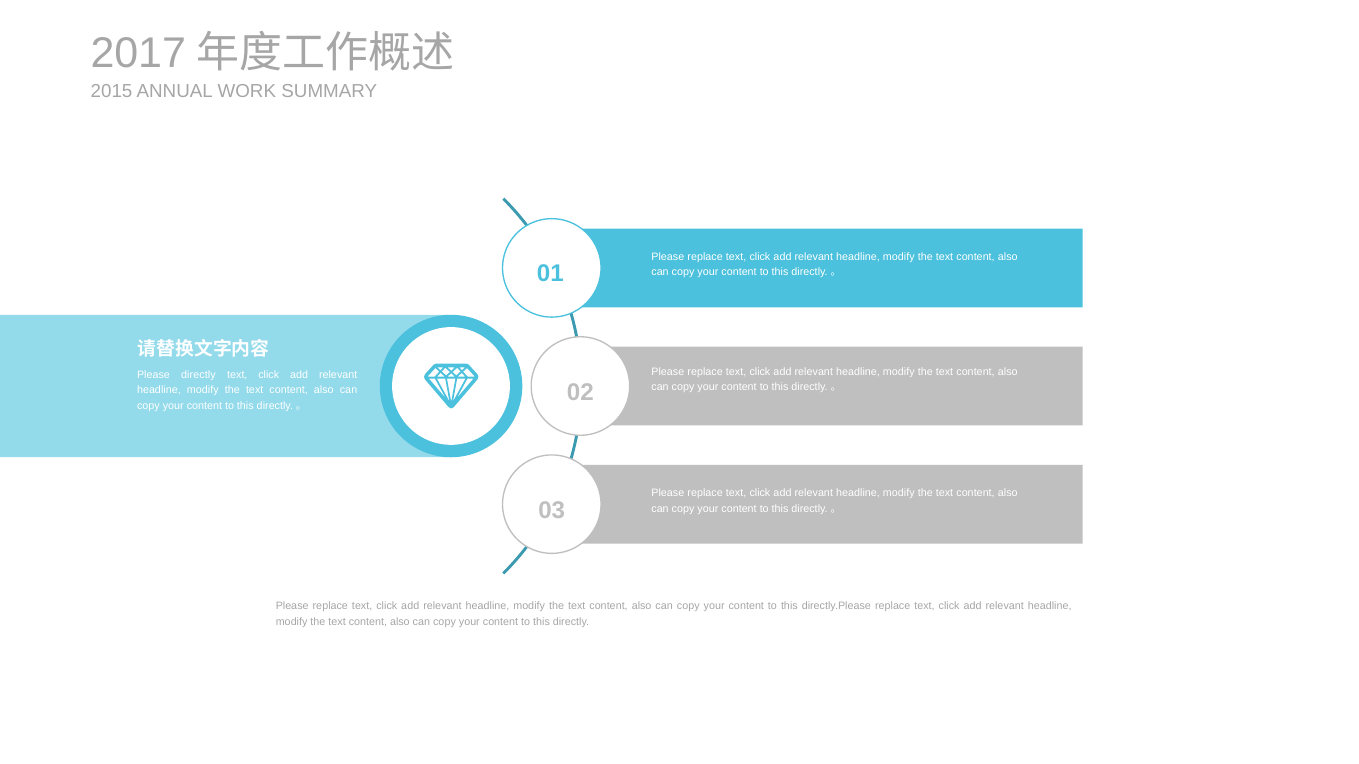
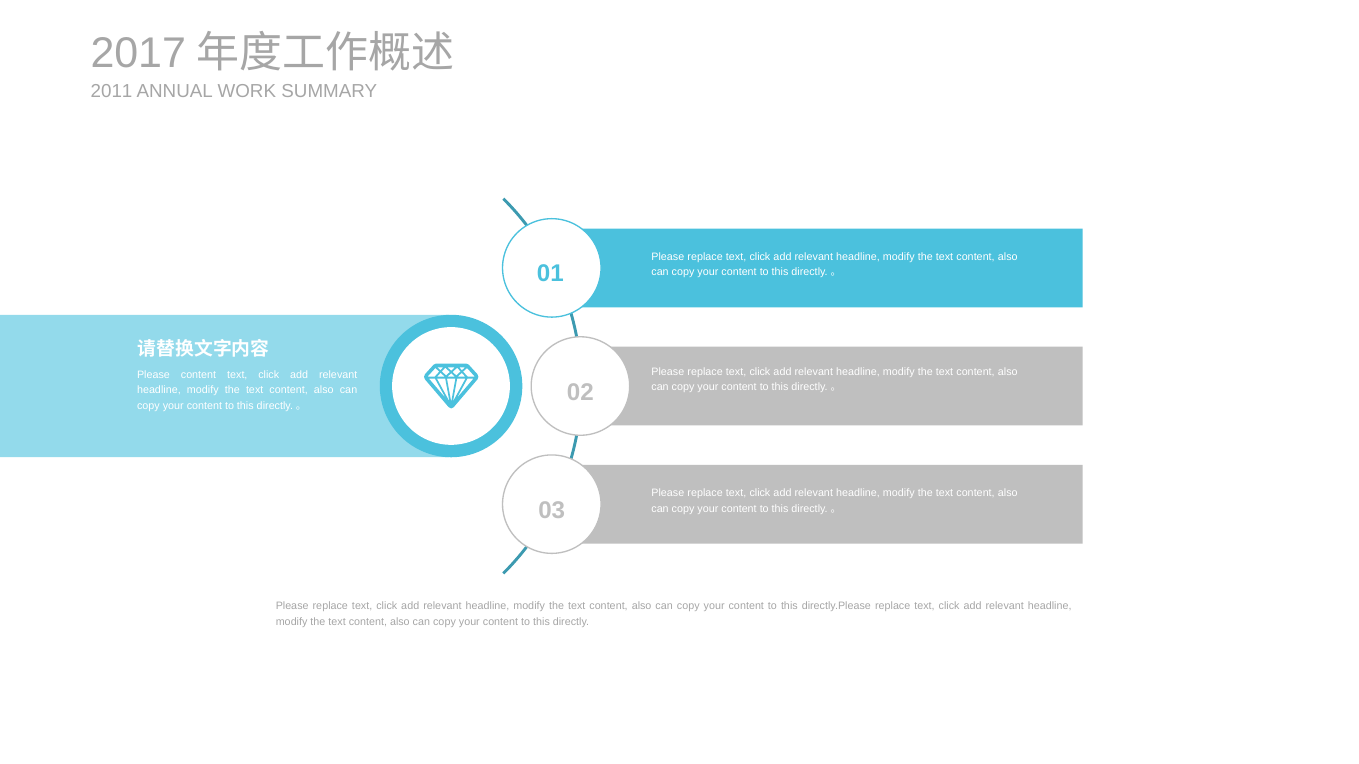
2015: 2015 -> 2011 (112, 91)
Please directly: directly -> content (198, 375)
